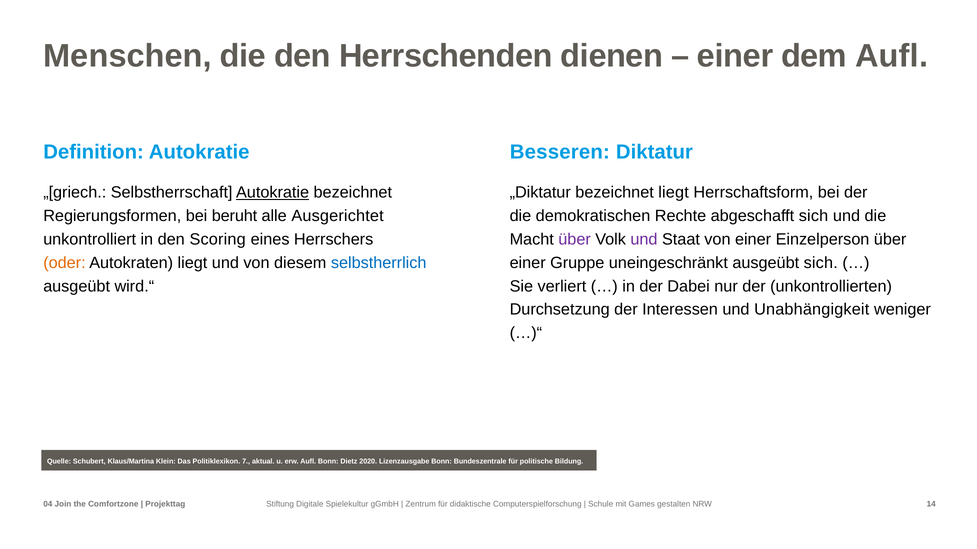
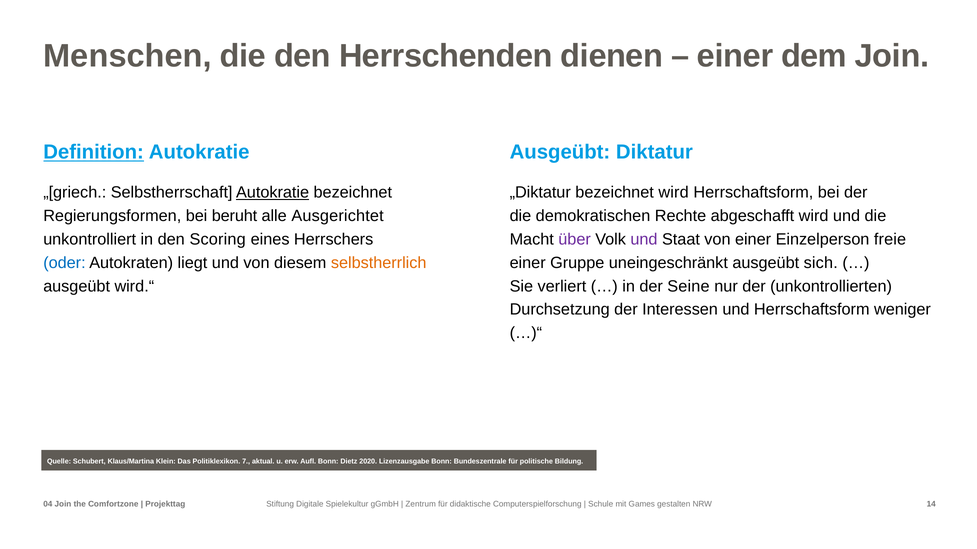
dem Aufl: Aufl -> Join (892, 56)
Definition underline: none -> present (94, 152)
Autokratie Besseren: Besseren -> Ausgeübt (560, 152)
bezeichnet liegt: liegt -> wird (674, 193)
abgeschafft sich: sich -> wird (814, 216)
Einzelperson über: über -> freie (890, 240)
oder colour: orange -> blue (64, 263)
selbstherrlich colour: blue -> orange (379, 263)
Dabei: Dabei -> Seine (688, 286)
und Unabhängigkeit: Unabhängigkeit -> Herrschaftsform (812, 310)
